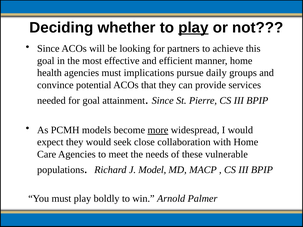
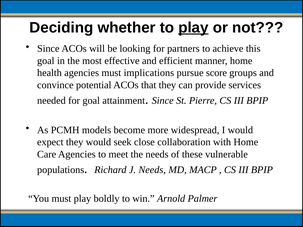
daily: daily -> score (217, 73)
more underline: present -> none (158, 130)
J Model: Model -> Needs (152, 170)
